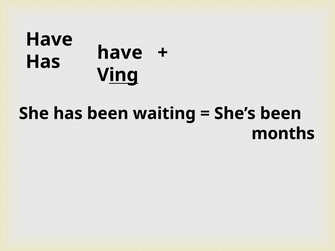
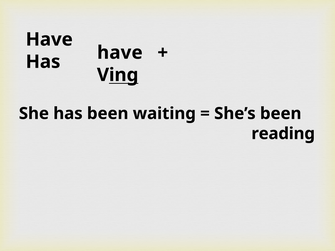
months: months -> reading (283, 134)
